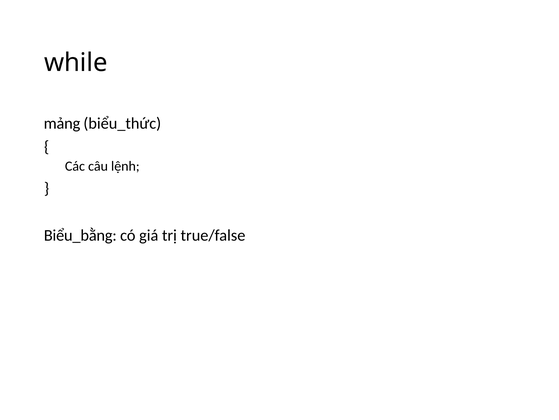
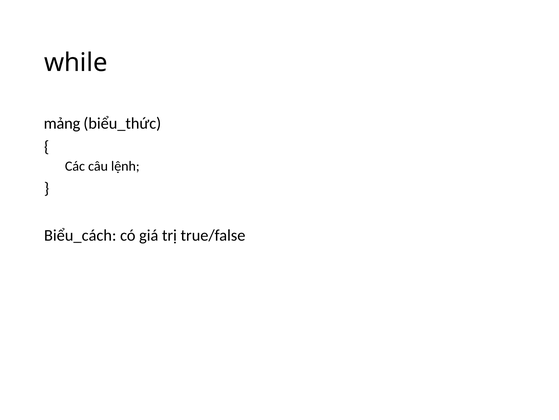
Biểu_bằng: Biểu_bằng -> Biểu_cách (80, 235)
